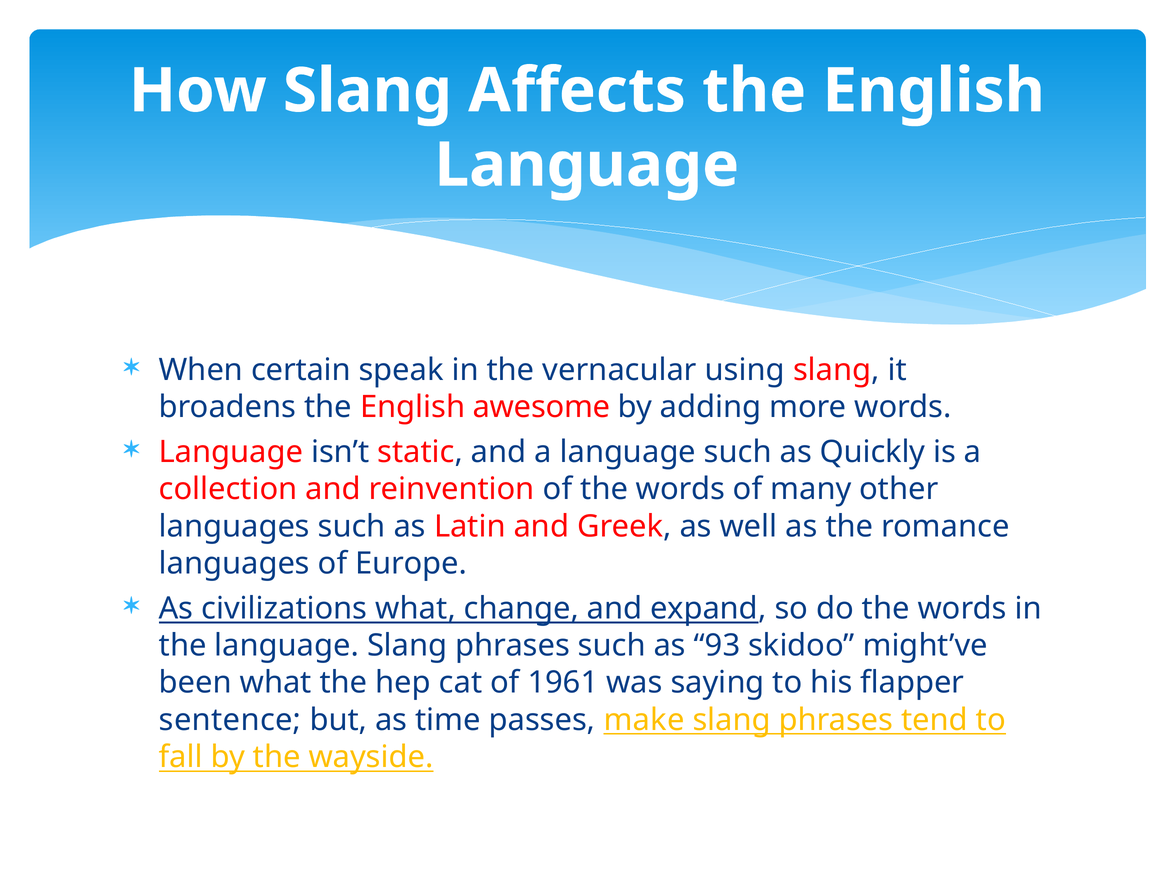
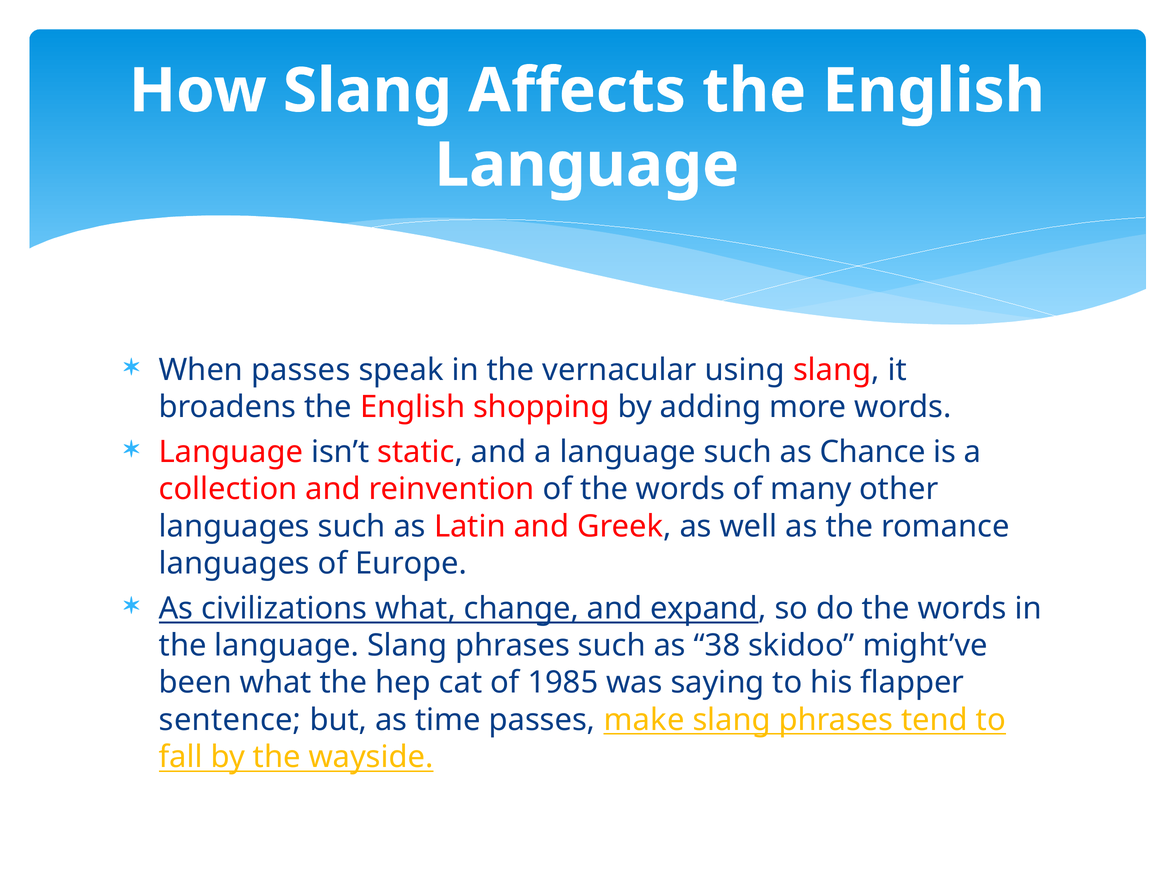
When certain: certain -> passes (301, 370)
awesome: awesome -> shopping (541, 407)
Quickly: Quickly -> Chance (873, 452)
93: 93 -> 38 (717, 646)
1961: 1961 -> 1985 (563, 683)
